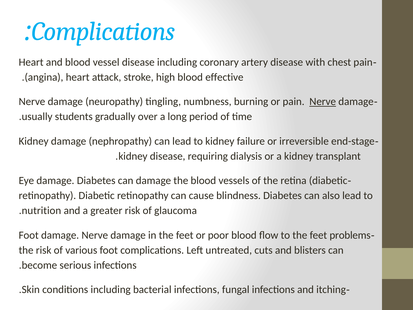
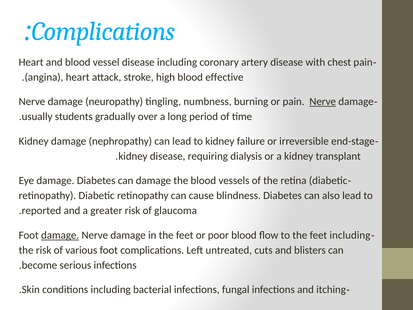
nutrition: nutrition -> reported (41, 211)
damage underline: none -> present (60, 235)
feet problems: problems -> including (350, 235)
